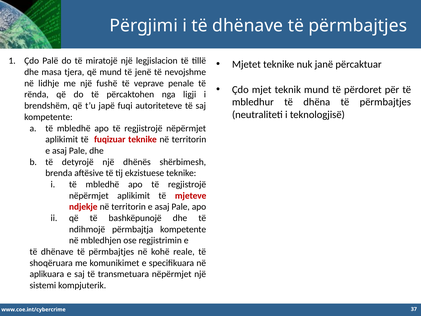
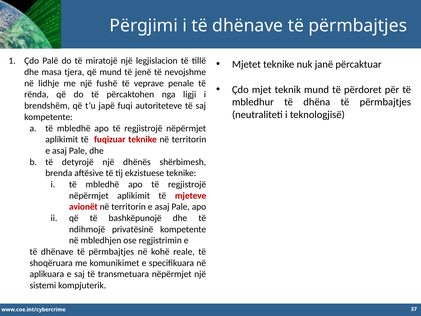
ndjekje: ndjekje -> avionët (83, 207)
përmbajtja: përmbajtja -> privatësinë (133, 229)
